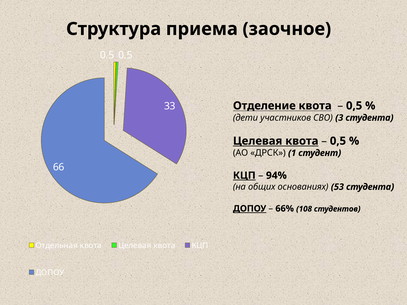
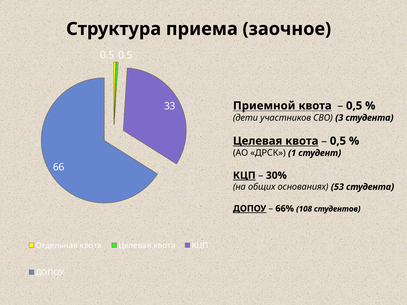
Отделение: Отделение -> Приемной (264, 106)
94%: 94% -> 30% (276, 176)
